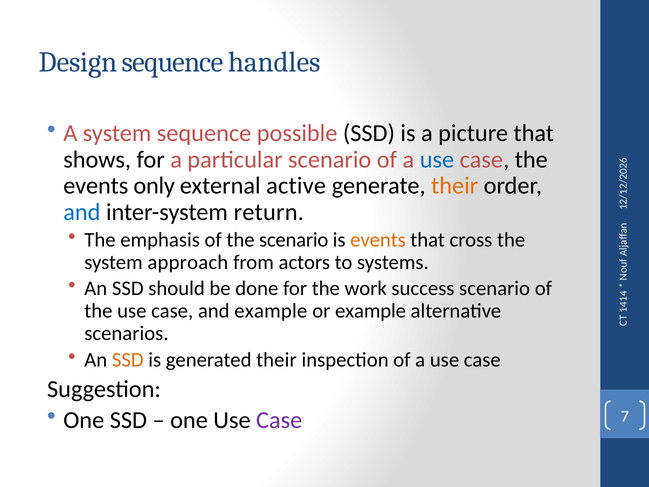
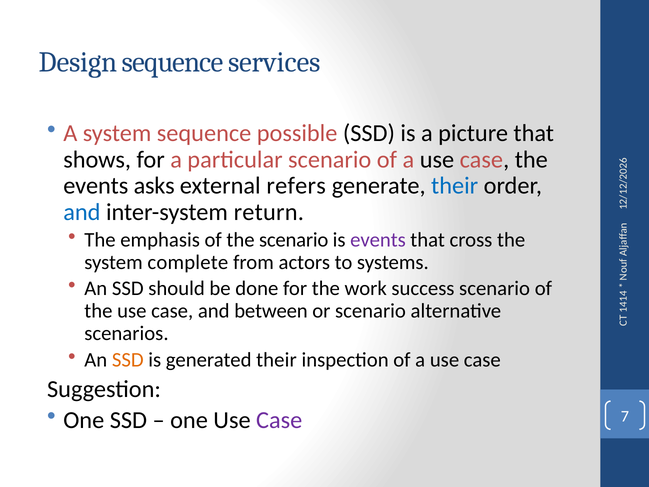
handles: handles -> services (274, 62)
use colour: blue -> black (437, 159)
only: only -> asks (154, 186)
active: active -> refers (296, 186)
their colour: orange -> blue (455, 186)
events colour: orange -> purple (378, 240)
approach: approach -> complete (188, 262)
and example: example -> between (271, 311)
or example: example -> scenario (370, 311)
